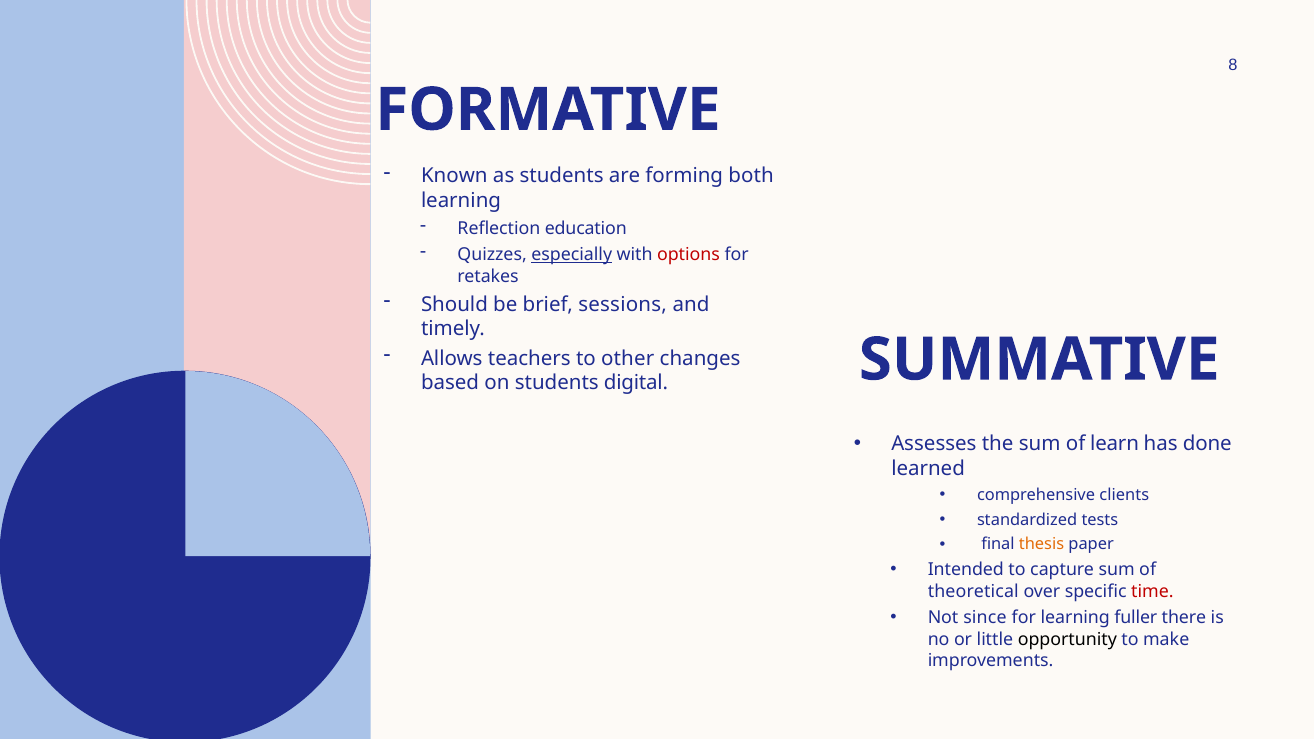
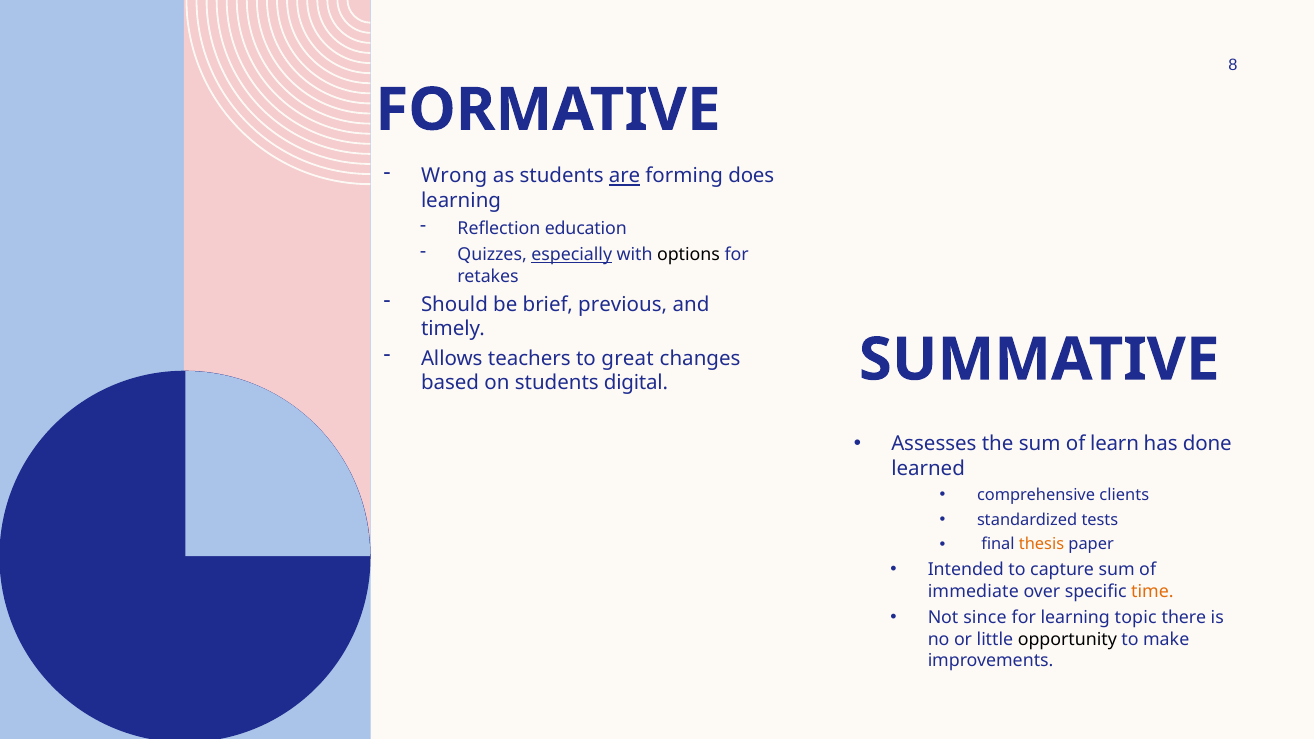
Known: Known -> Wrong (454, 176)
are underline: none -> present (625, 176)
both: both -> does (751, 176)
options colour: red -> black (689, 255)
sessions: sessions -> previous (623, 304)
other: other -> great (628, 359)
theoretical: theoretical -> immediate (973, 592)
time colour: red -> orange (1152, 592)
fuller: fuller -> topic (1136, 618)
